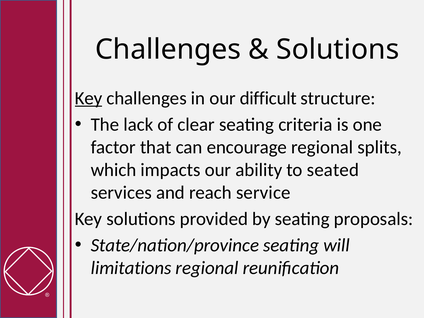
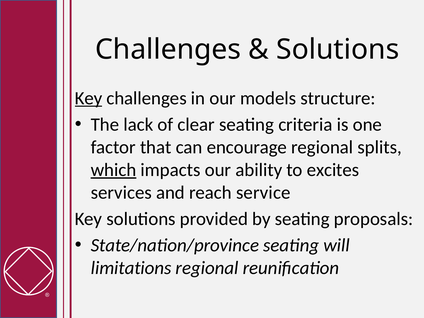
difficult: difficult -> models (268, 98)
which underline: none -> present (114, 170)
seated: seated -> excites (333, 170)
